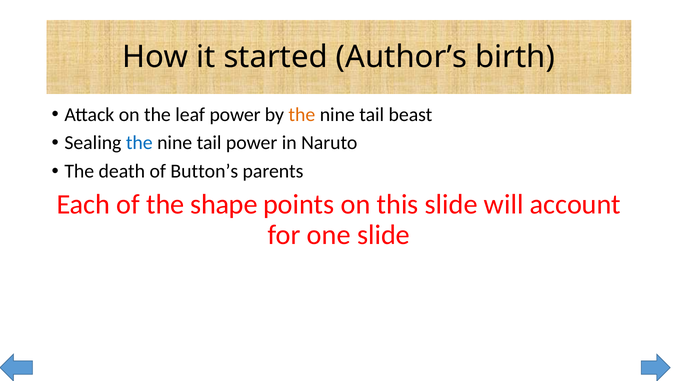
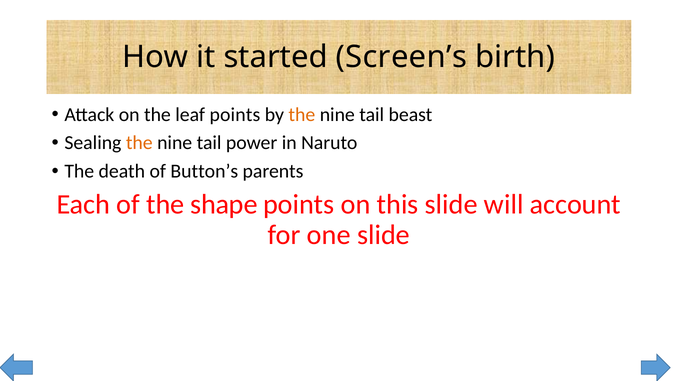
Author’s: Author’s -> Screen’s (401, 57)
leaf power: power -> points (235, 115)
the colour: blue -> orange (139, 143)
